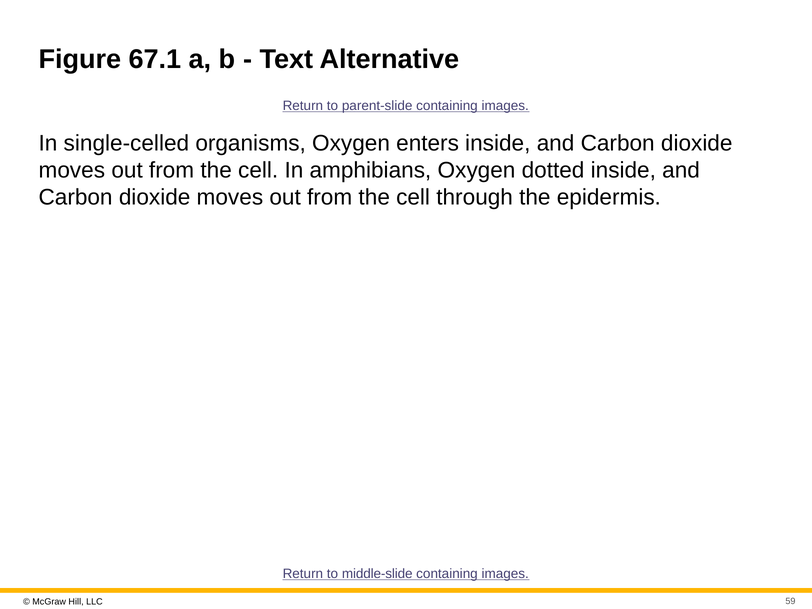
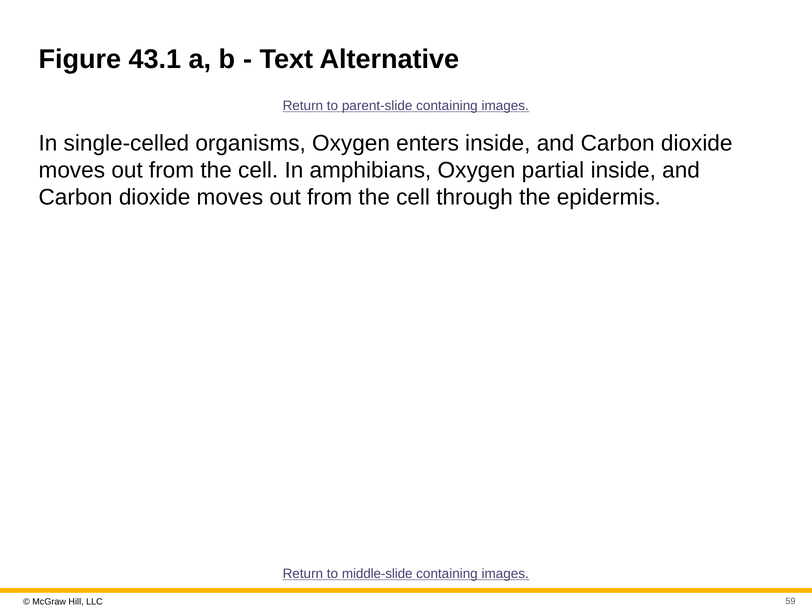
67.1: 67.1 -> 43.1 (155, 59)
dotted: dotted -> partial (553, 170)
